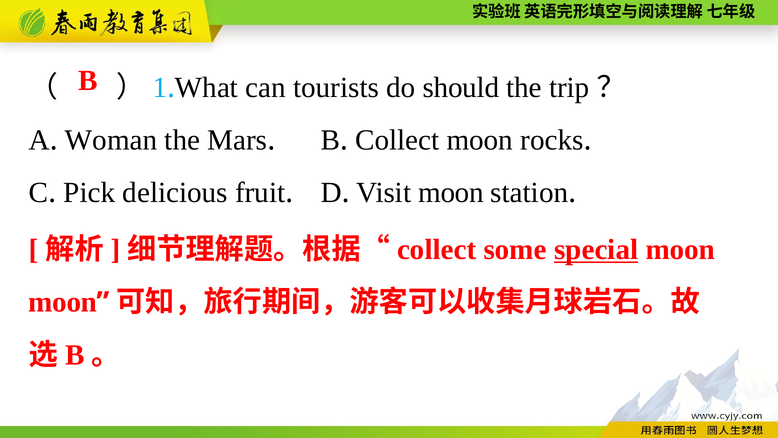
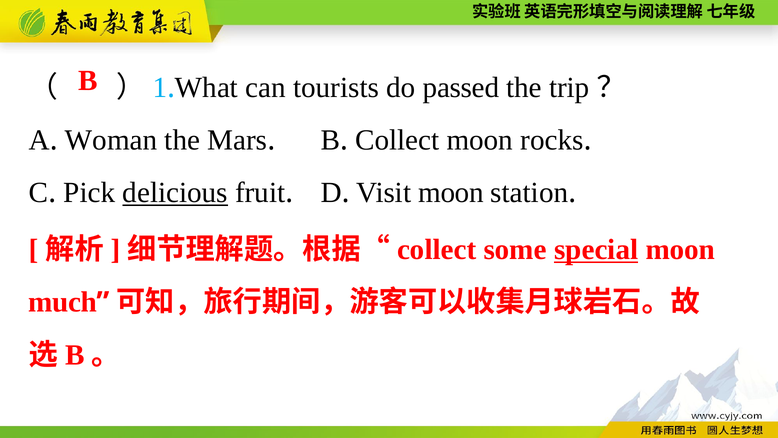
should: should -> passed (461, 88)
delicious underline: none -> present (175, 193)
moon: moon -> much (63, 302)
